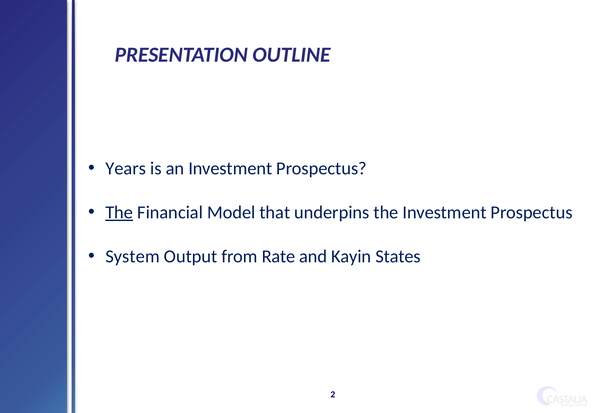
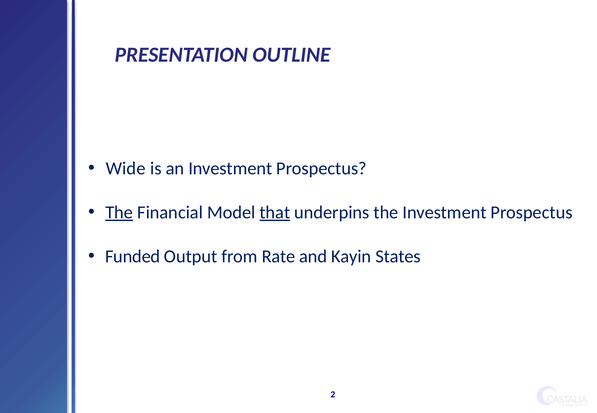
Years: Years -> Wide (126, 169)
that underline: none -> present (275, 213)
System: System -> Funded (133, 257)
